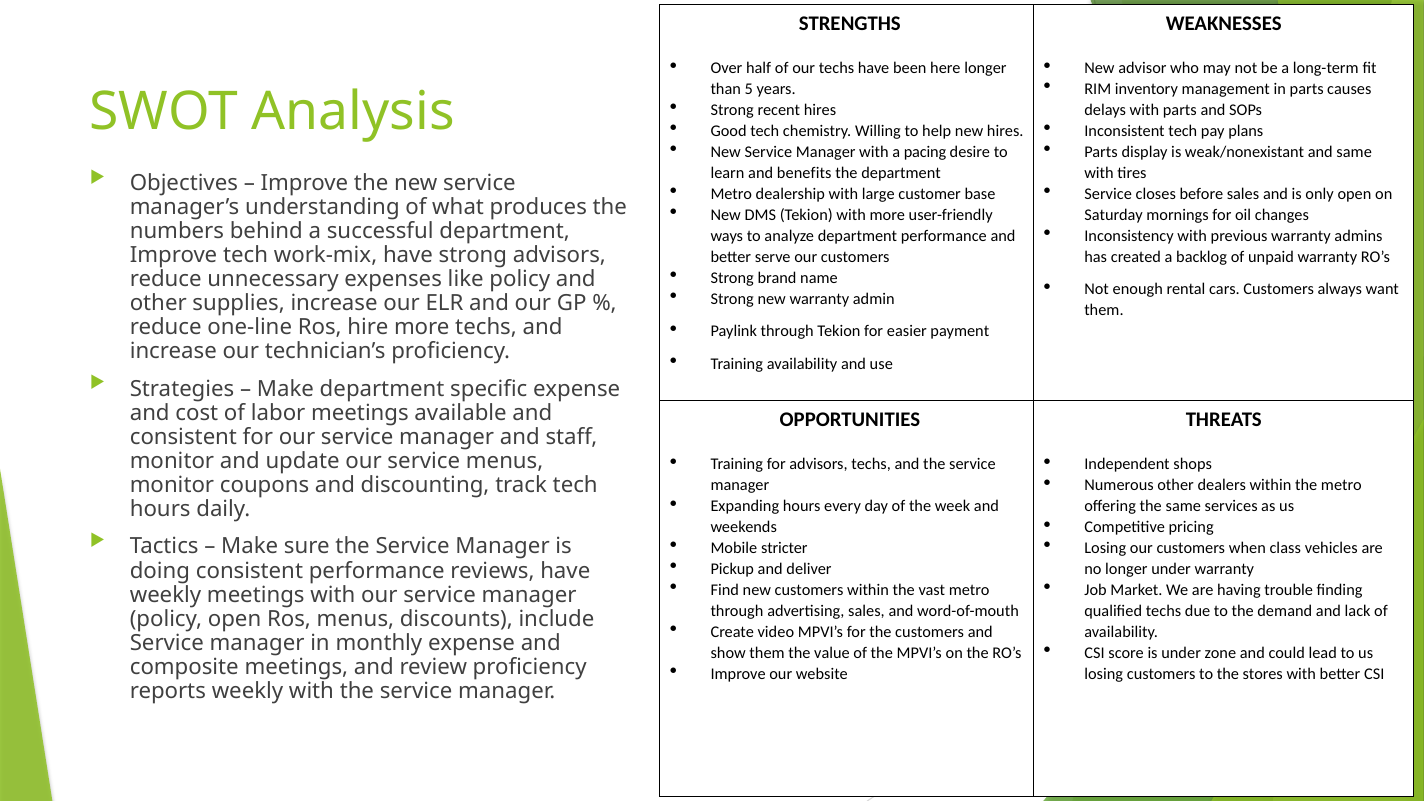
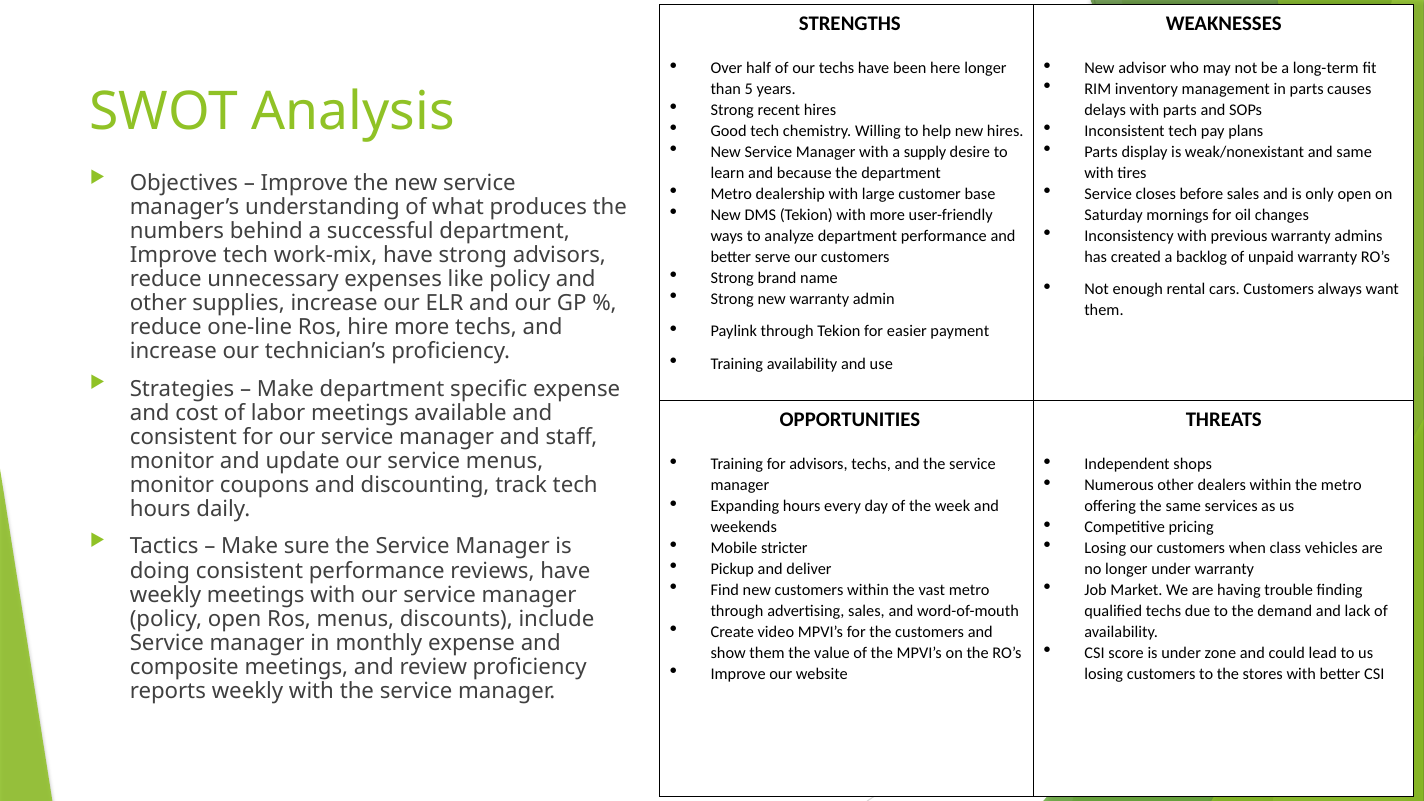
pacing: pacing -> supply (925, 152)
benefits: benefits -> because (804, 173)
